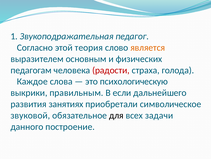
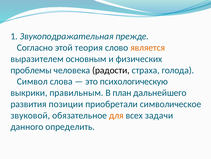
педагог: педагог -> прежде (132, 36)
педагогам: педагогам -> проблемы (31, 70)
радости colour: red -> black (111, 70)
Каждое: Каждое -> Символ (32, 81)
если: если -> план (122, 92)
занятиях: занятиях -> позиции (66, 104)
для colour: black -> orange (116, 115)
построение: построение -> определить (70, 126)
